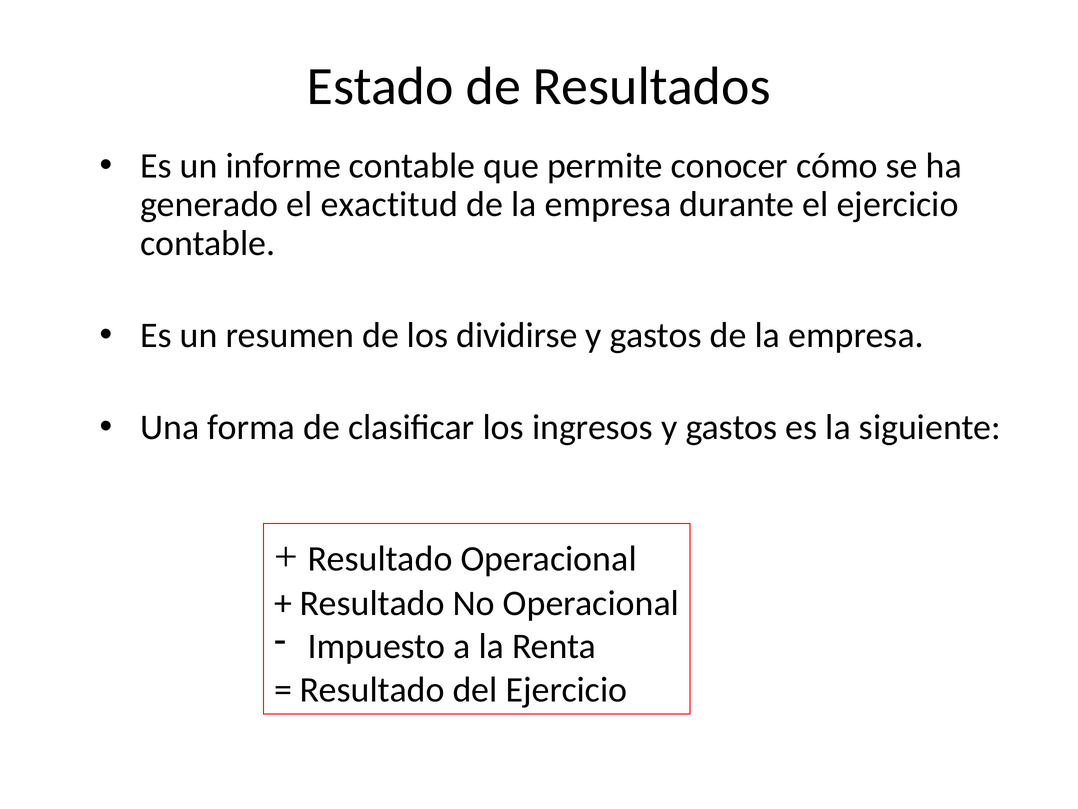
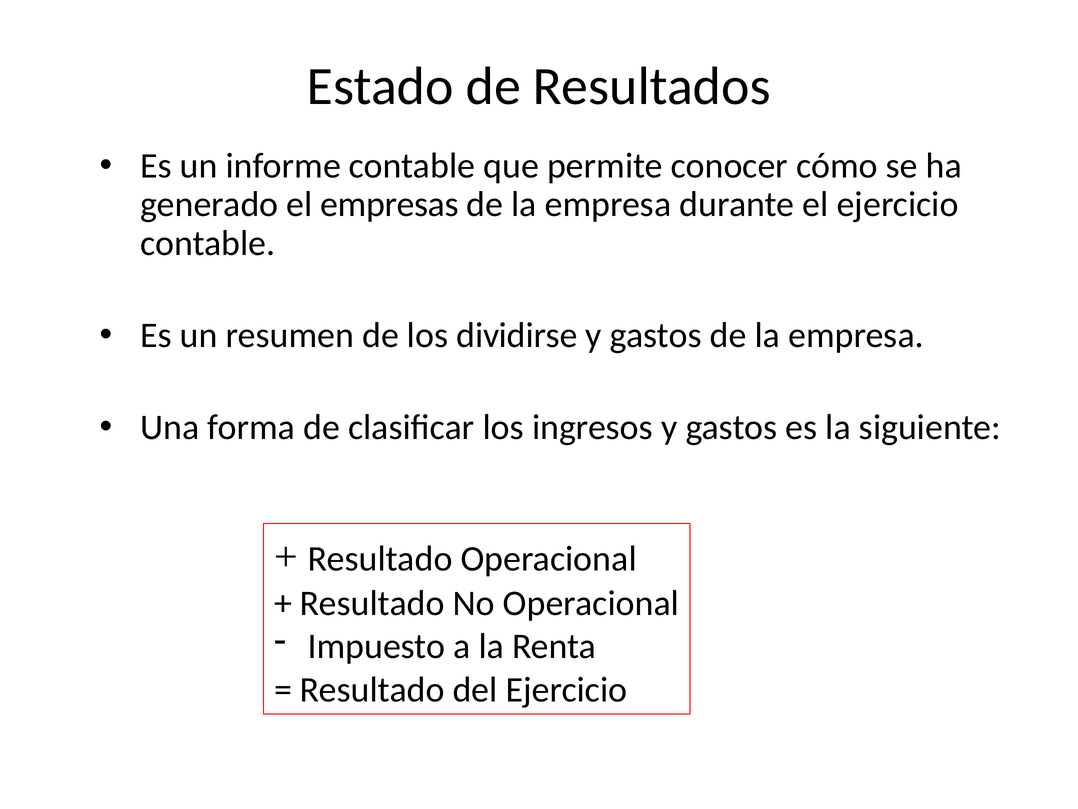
exactitud: exactitud -> empresas (390, 205)
